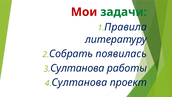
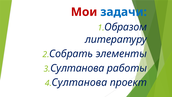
задачи colour: green -> blue (124, 12)
Правила: Правила -> Образом (126, 27)
появилась: появилась -> элементы (121, 54)
